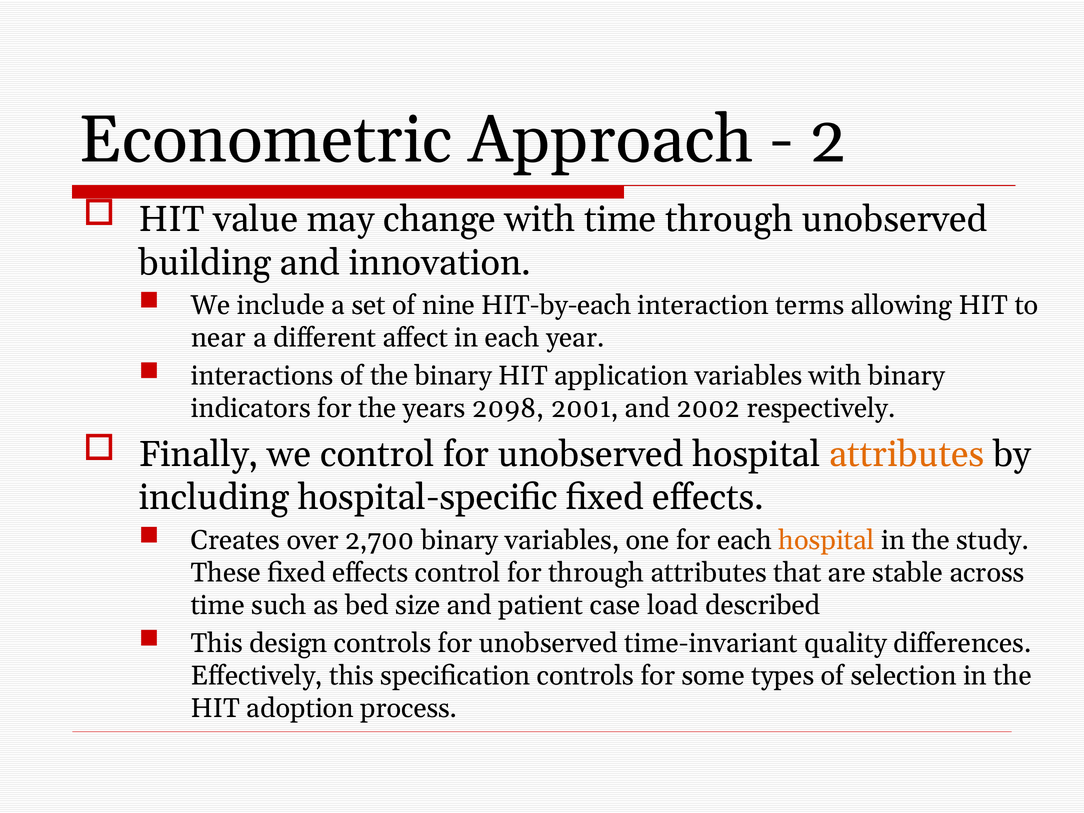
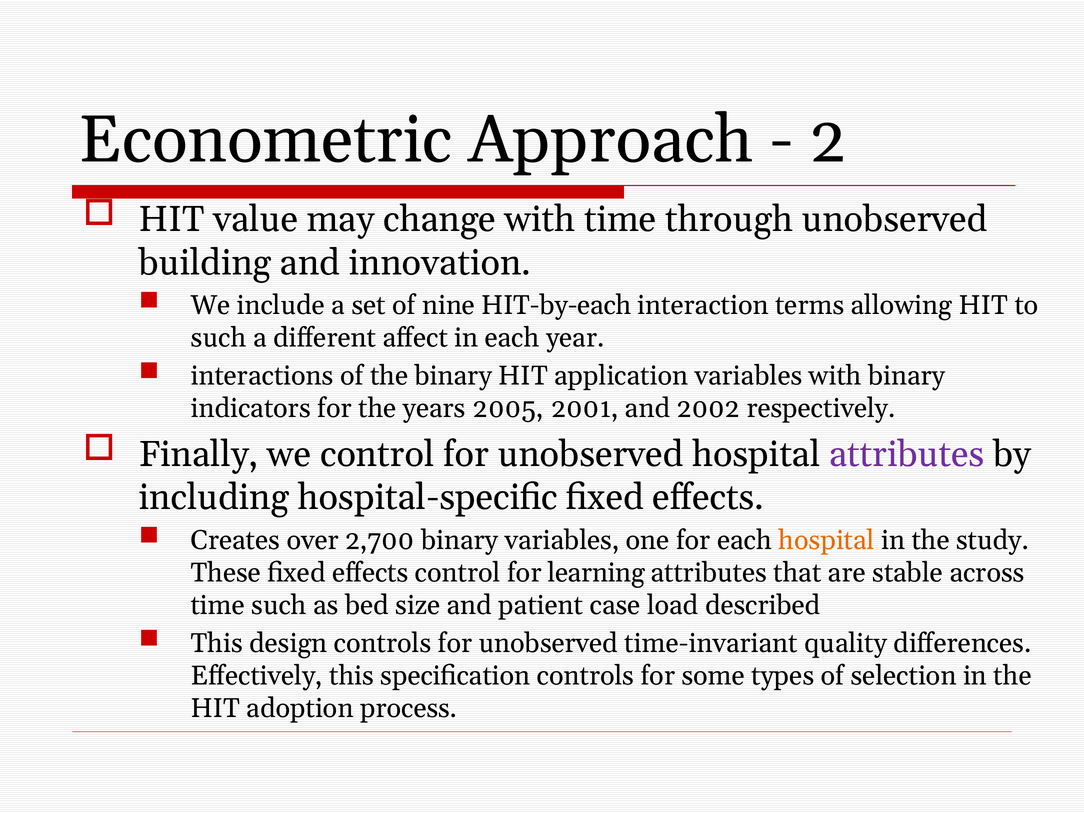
near: near -> such (219, 338)
2098: 2098 -> 2005 (508, 408)
attributes colour: orange -> purple (907, 454)
for through: through -> learning (596, 573)
